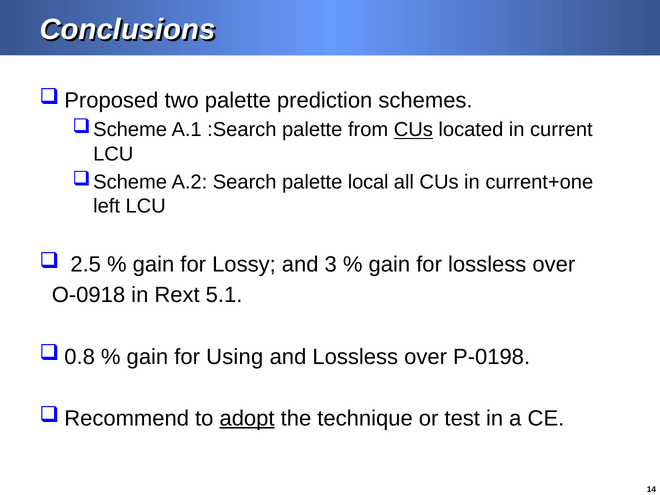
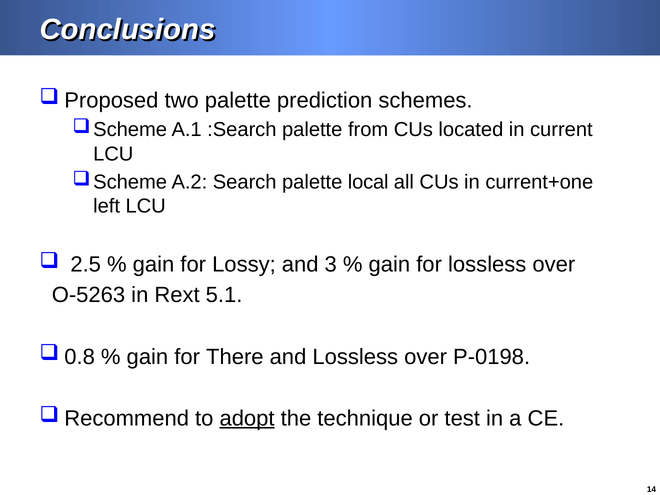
CUs underline: present -> none (413, 130)
O-0918: O-0918 -> O-5263 (88, 295)
Using: Using -> There (235, 357)
